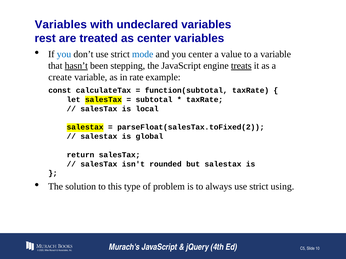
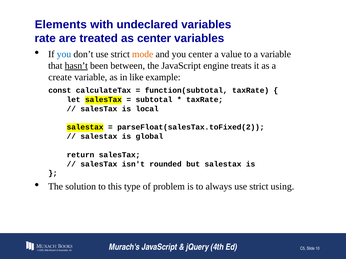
Variables: Variables -> Elements (61, 25)
rest: rest -> rate (45, 38)
mode colour: blue -> orange (143, 54)
stepping: stepping -> between (128, 66)
treats underline: present -> none (241, 66)
rate: rate -> like (136, 77)
